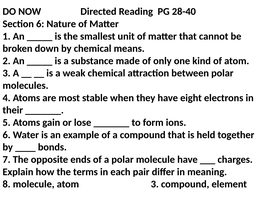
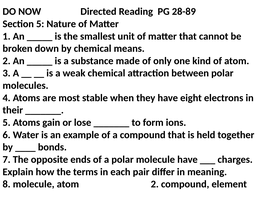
28-40: 28-40 -> 28-89 (184, 12)
Section 6: 6 -> 5 (40, 24)
molecule atom 3: 3 -> 2 (155, 184)
